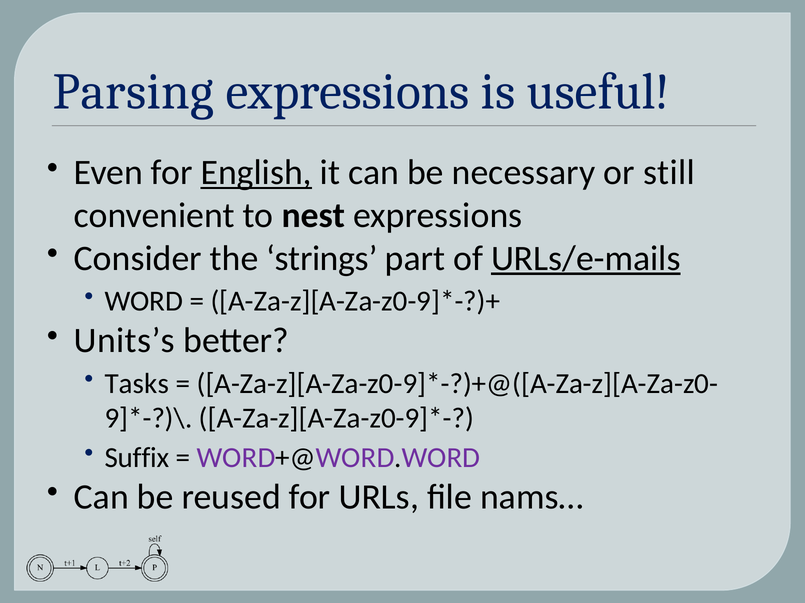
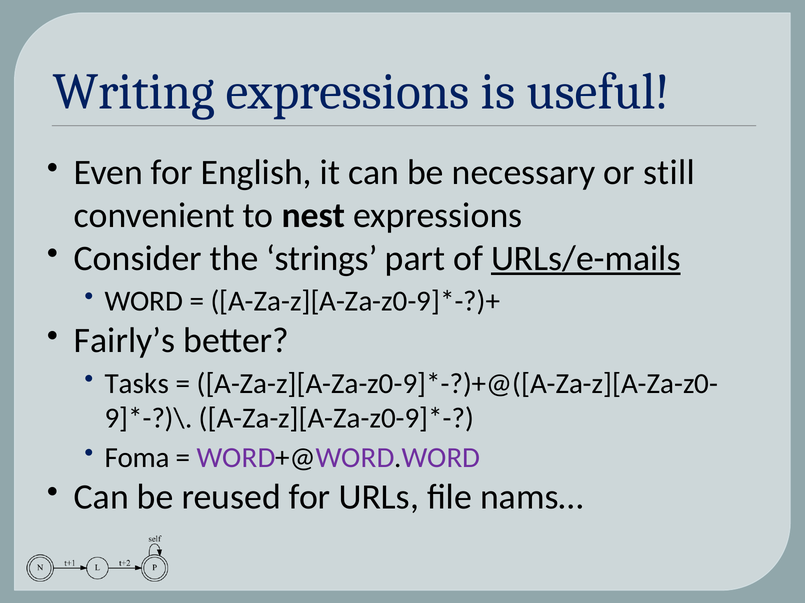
Parsing: Parsing -> Writing (134, 92)
English underline: present -> none (256, 173)
Units’s: Units’s -> Fairly’s (125, 341)
Suffix: Suffix -> Foma (137, 458)
